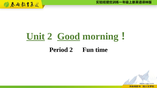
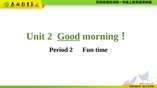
Unit underline: present -> none (36, 36)
